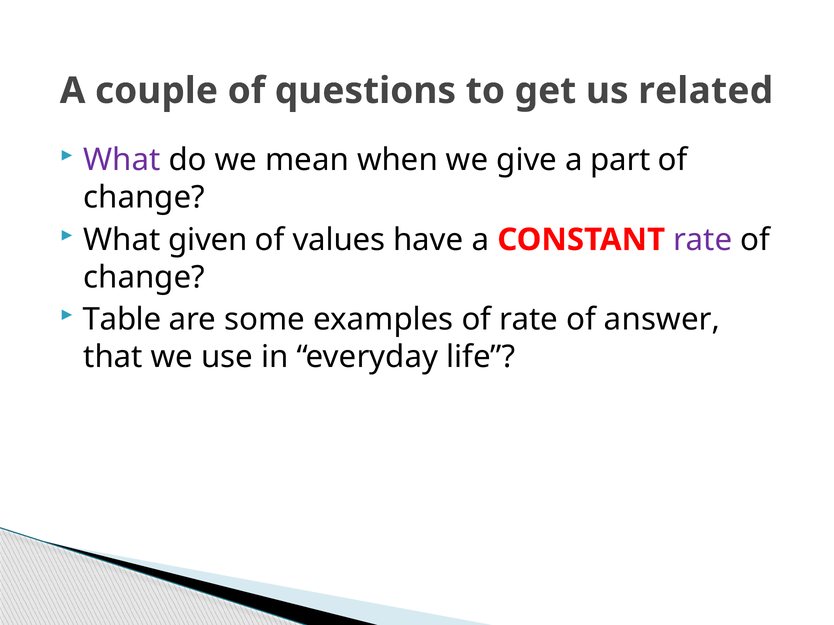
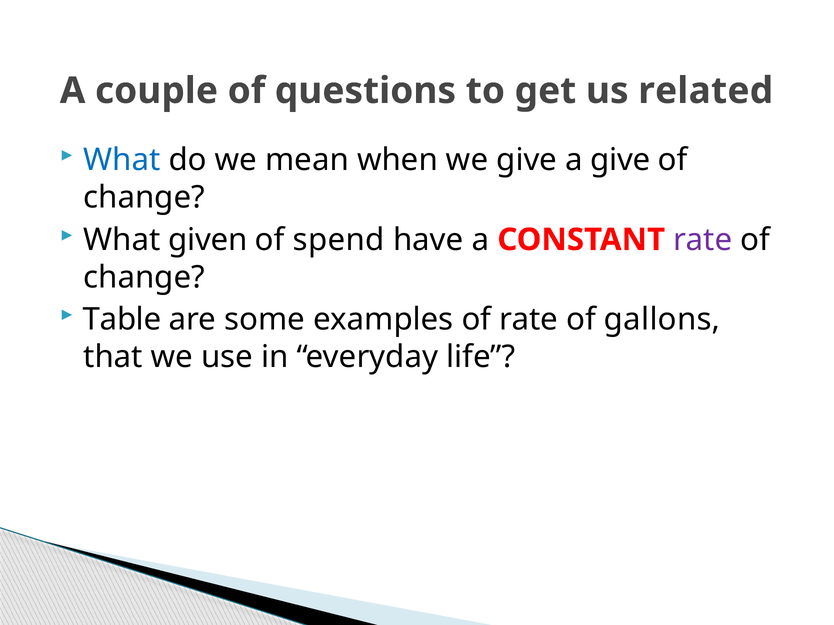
What colour: purple -> blue (122, 160)
a part: part -> give (620, 160)
values: values -> spend (339, 240)
answer: answer -> gallons (662, 320)
